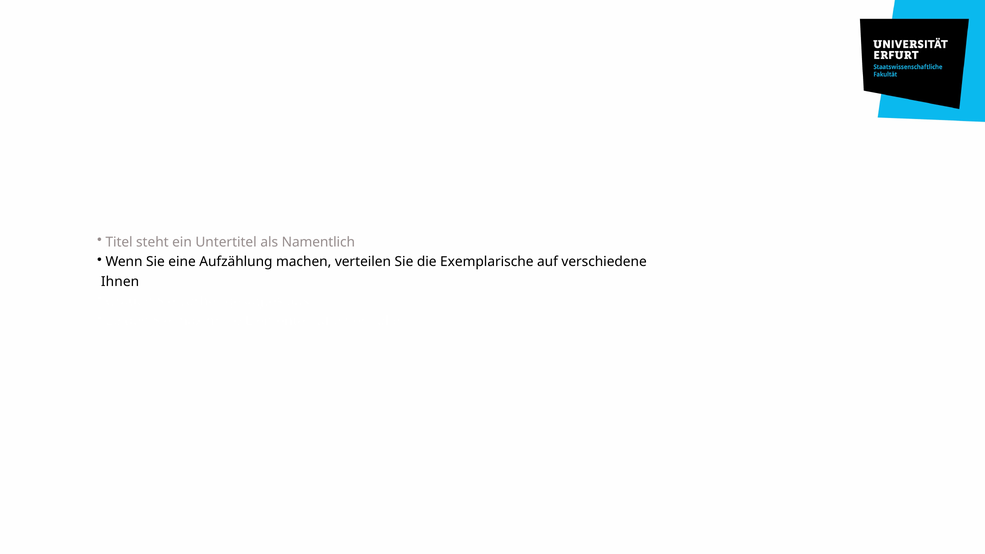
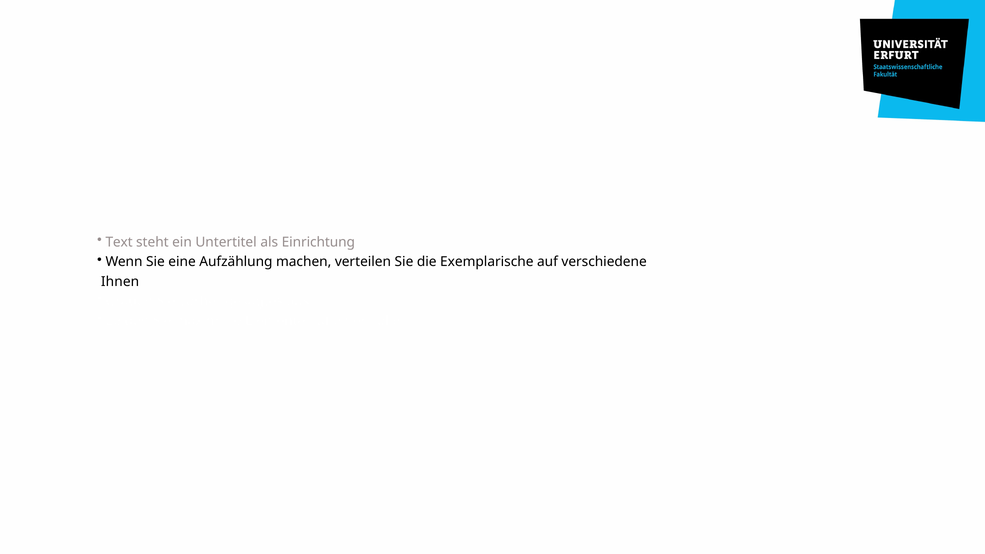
Titel: Titel -> Text (119, 242)
Namentlich: Namentlich -> Einrichtung (318, 242)
